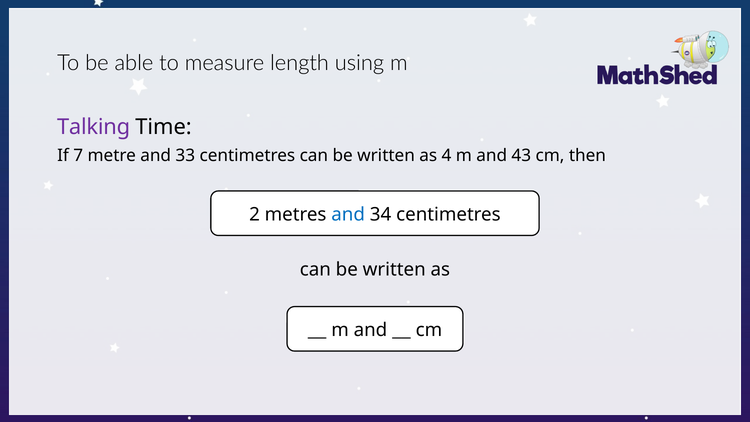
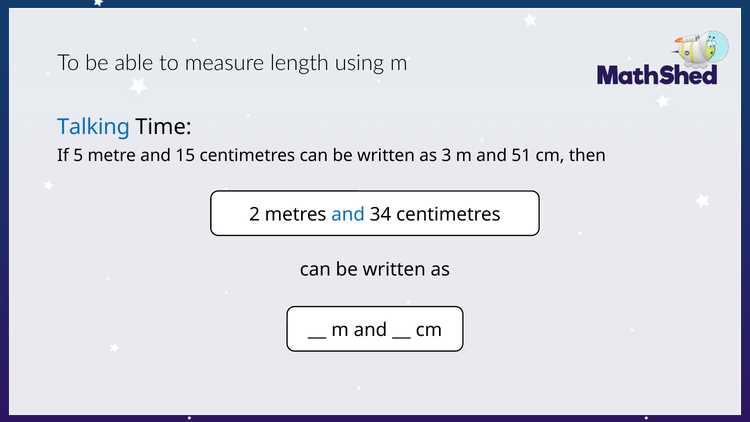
Talking colour: purple -> blue (94, 127)
7: 7 -> 5 (78, 156)
33: 33 -> 15 (185, 156)
4: 4 -> 3 (446, 156)
43: 43 -> 51 (521, 156)
